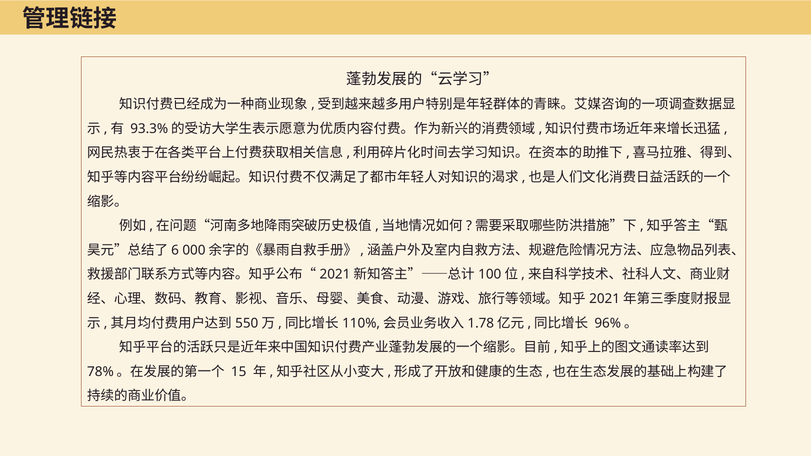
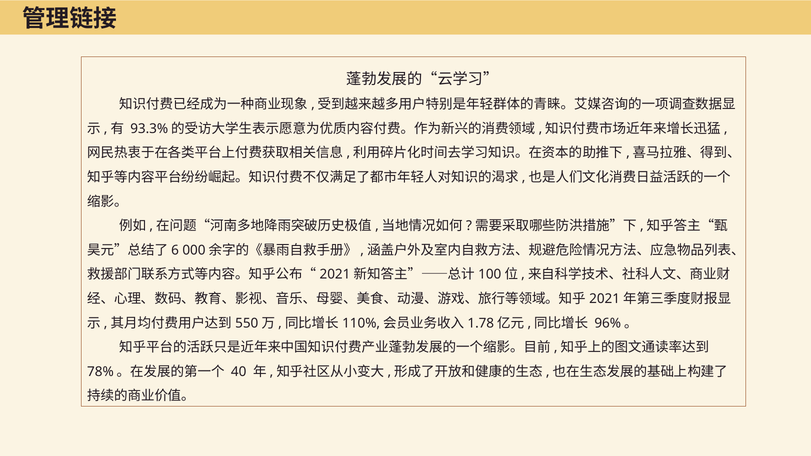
15: 15 -> 40 (239, 372)
